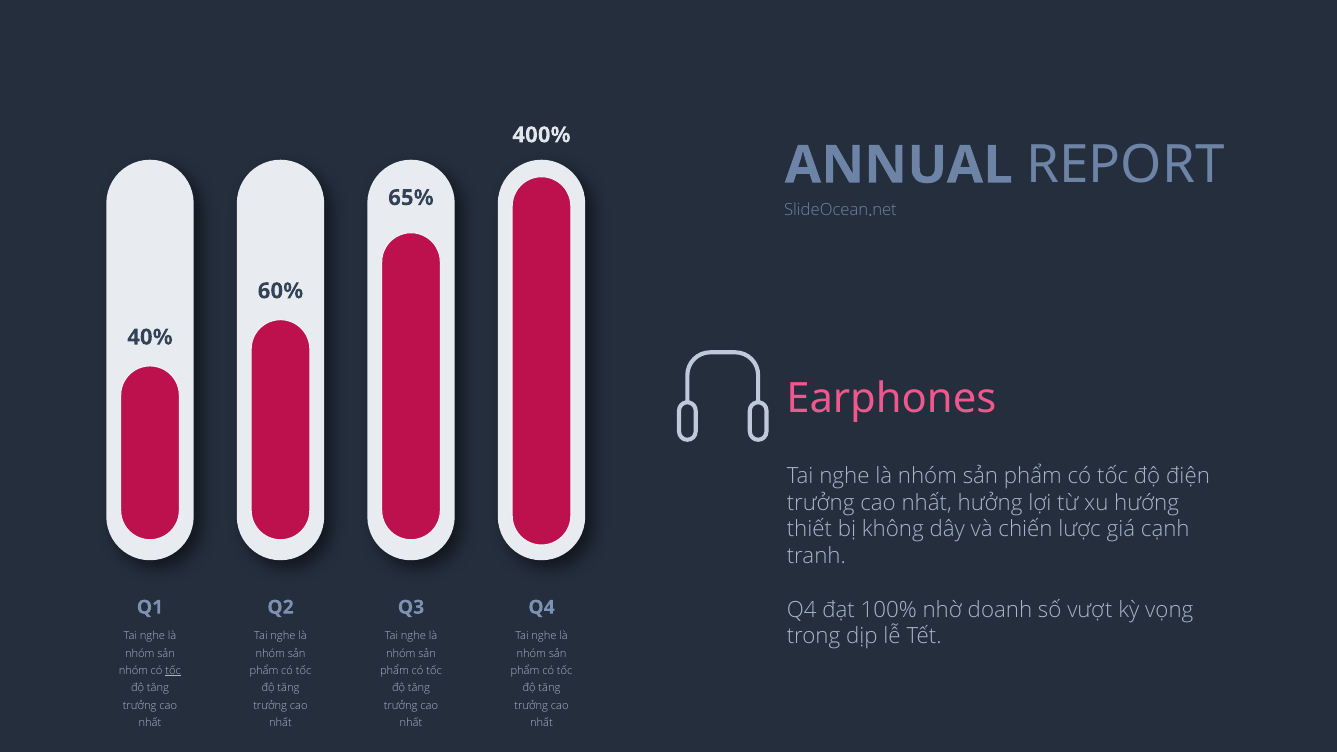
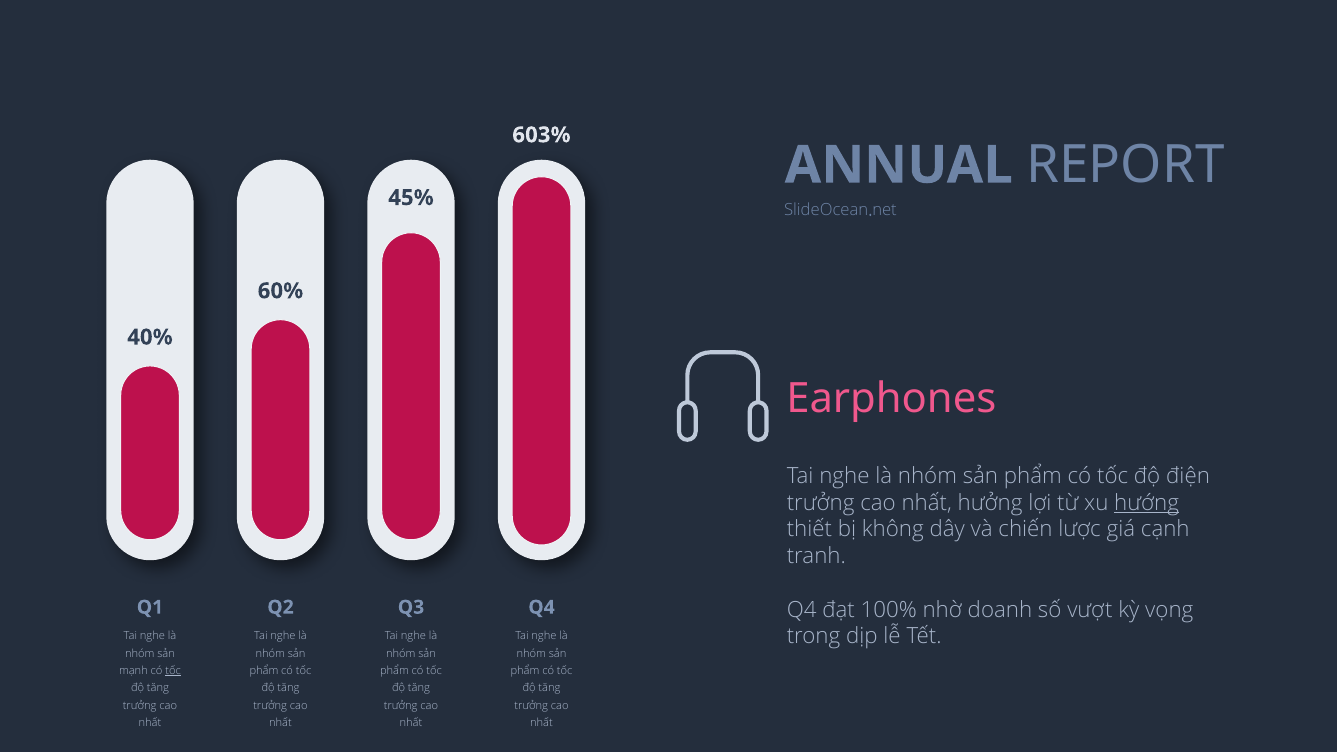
400%: 400% -> 603% (541, 135)
65%: 65% -> 45% (411, 198)
hướng underline: none -> present (1147, 503)
nhóm: nhóm -> mạnh (133, 671)
